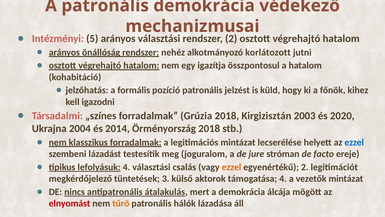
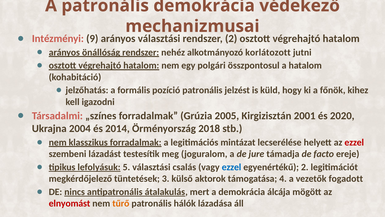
5: 5 -> 9 (92, 39)
igazítja: igazítja -> polgári (212, 65)
Grúzia 2018: 2018 -> 2005 (227, 116)
2003: 2003 -> 2001 (305, 116)
ezzel colour: blue -> red (354, 142)
stróman: stróman -> támadja (283, 154)
lefolyásuk 4: 4 -> 5 (126, 167)
ezzel colour: orange -> blue (231, 167)
vezetők mintázat: mintázat -> fogadott (346, 178)
